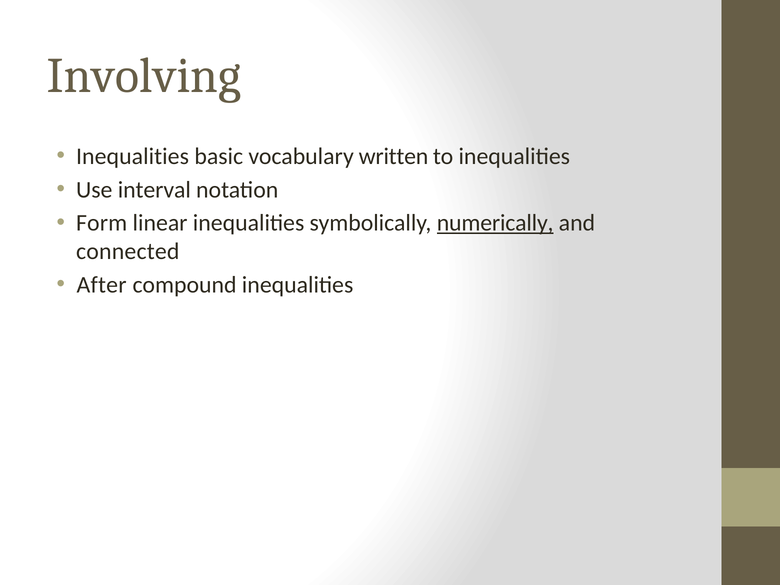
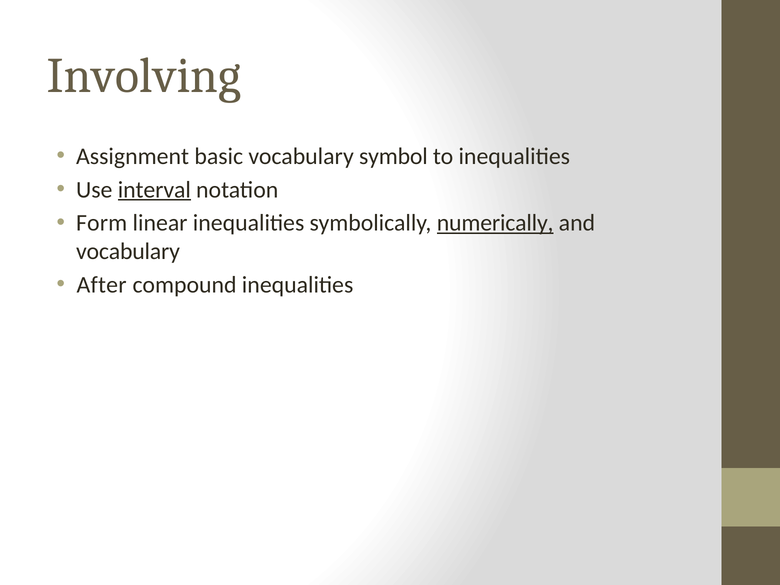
Inequalities: Inequalities -> Assignment (133, 156)
written: written -> symbol (393, 156)
interval underline: none -> present (154, 190)
connected: connected -> vocabulary (128, 252)
